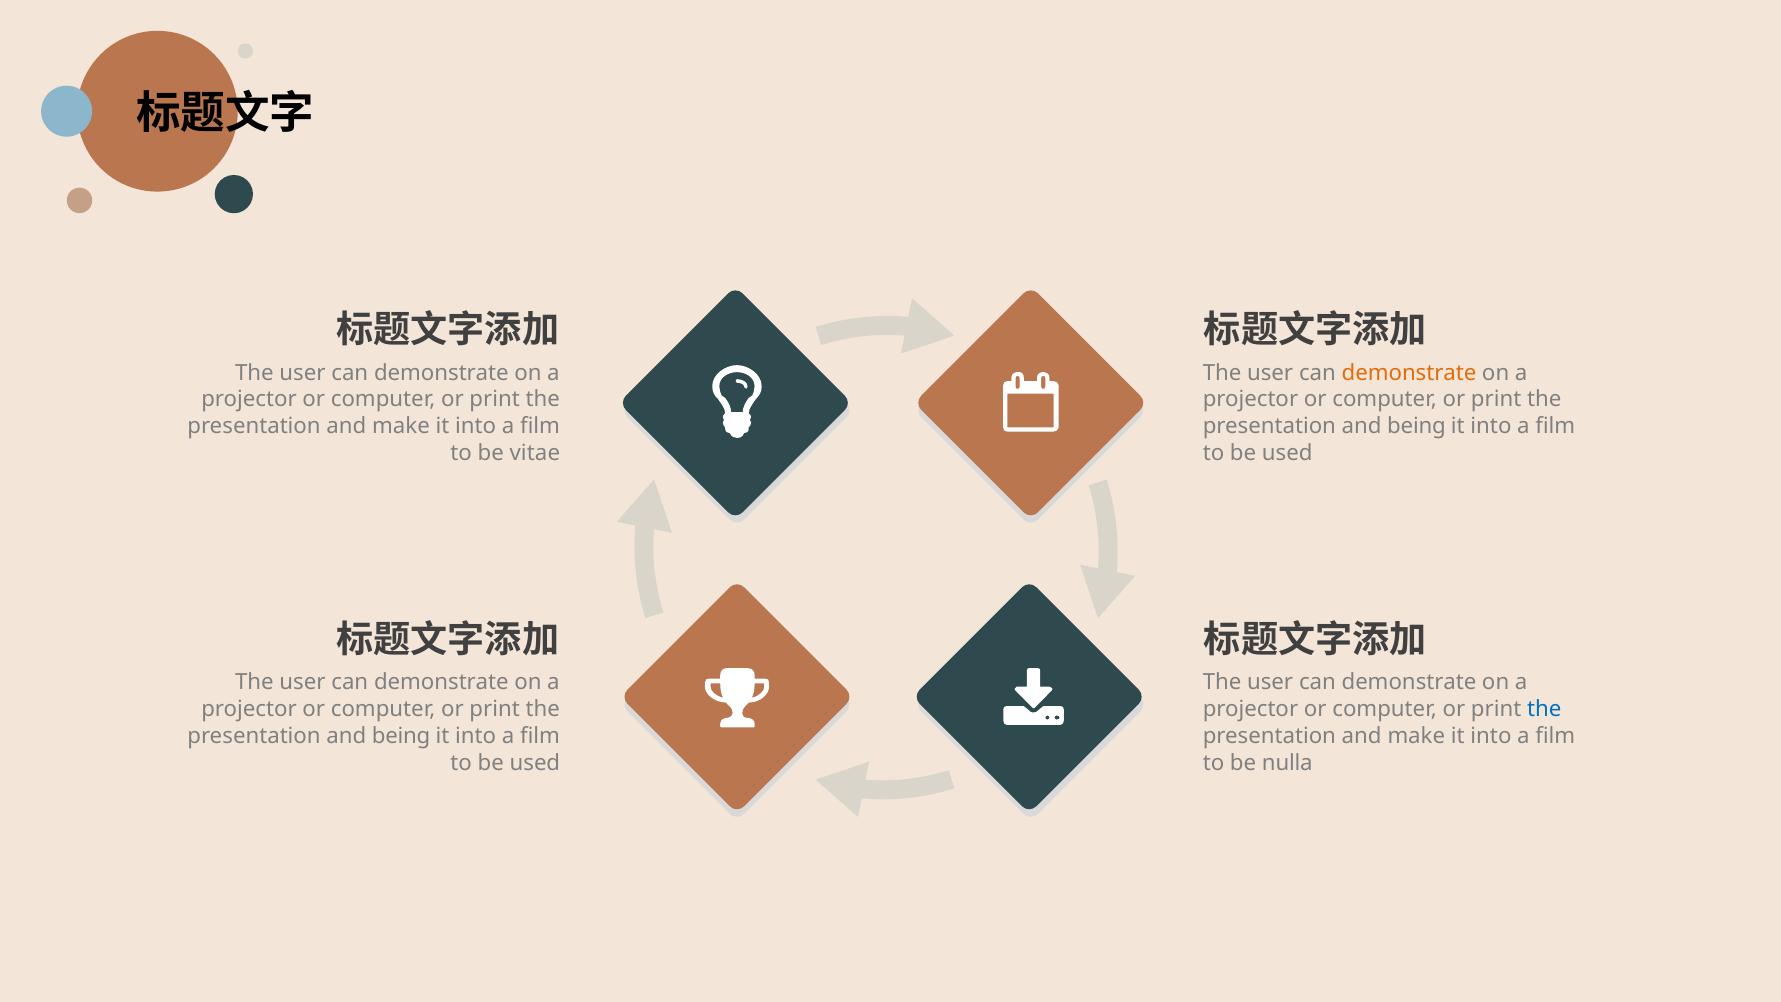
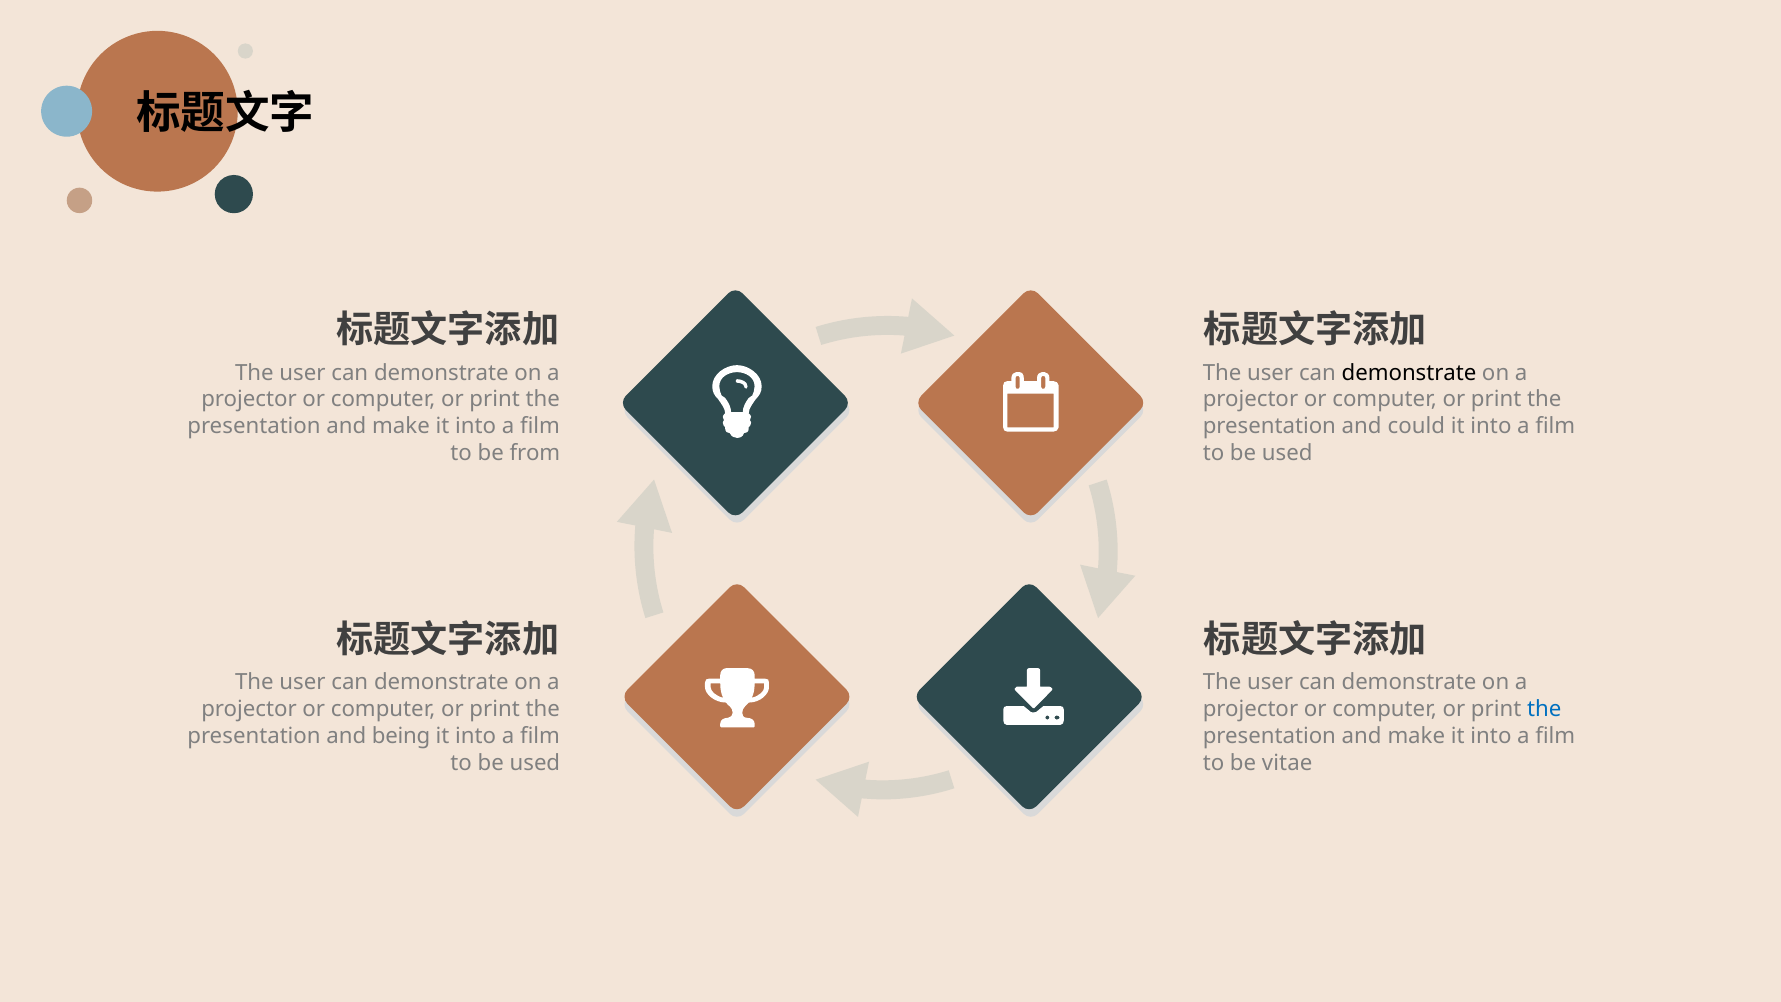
demonstrate colour: orange -> black (1409, 373)
being: being -> could (1416, 426)
vitae: vitae -> from (535, 453)
nulla: nulla -> vitae (1287, 763)
